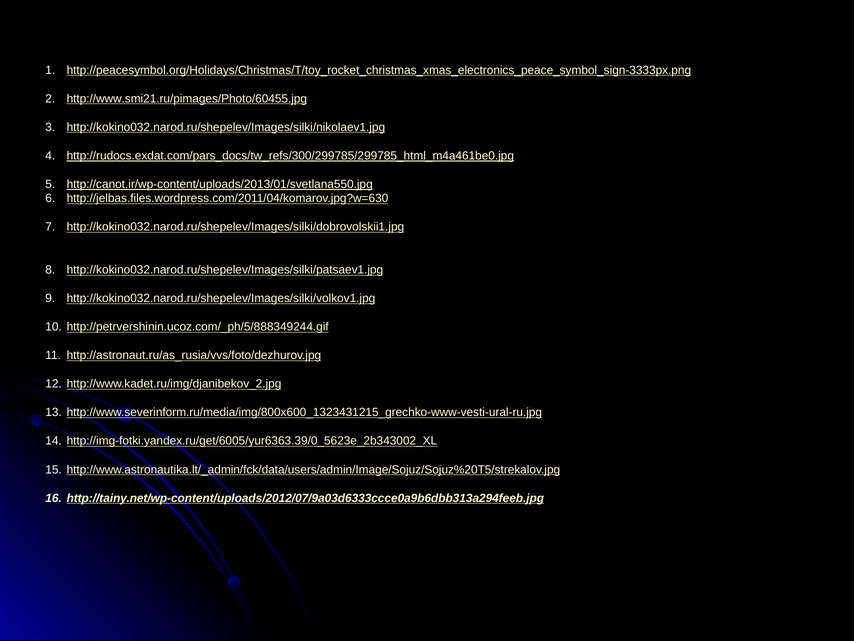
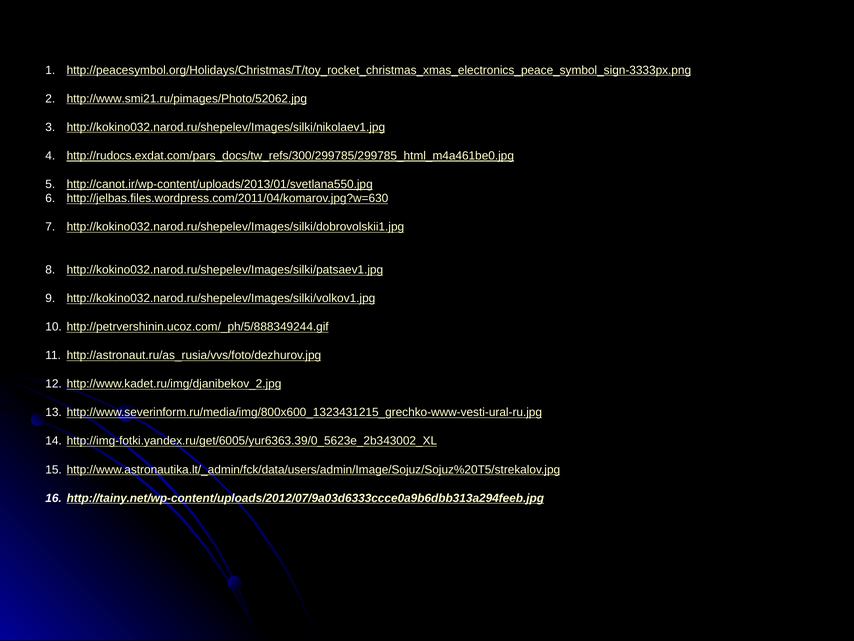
http://www.smi21.ru/pimages/Photo/60455.jpg: http://www.smi21.ru/pimages/Photo/60455.jpg -> http://www.smi21.ru/pimages/Photo/52062.jpg (187, 99)
